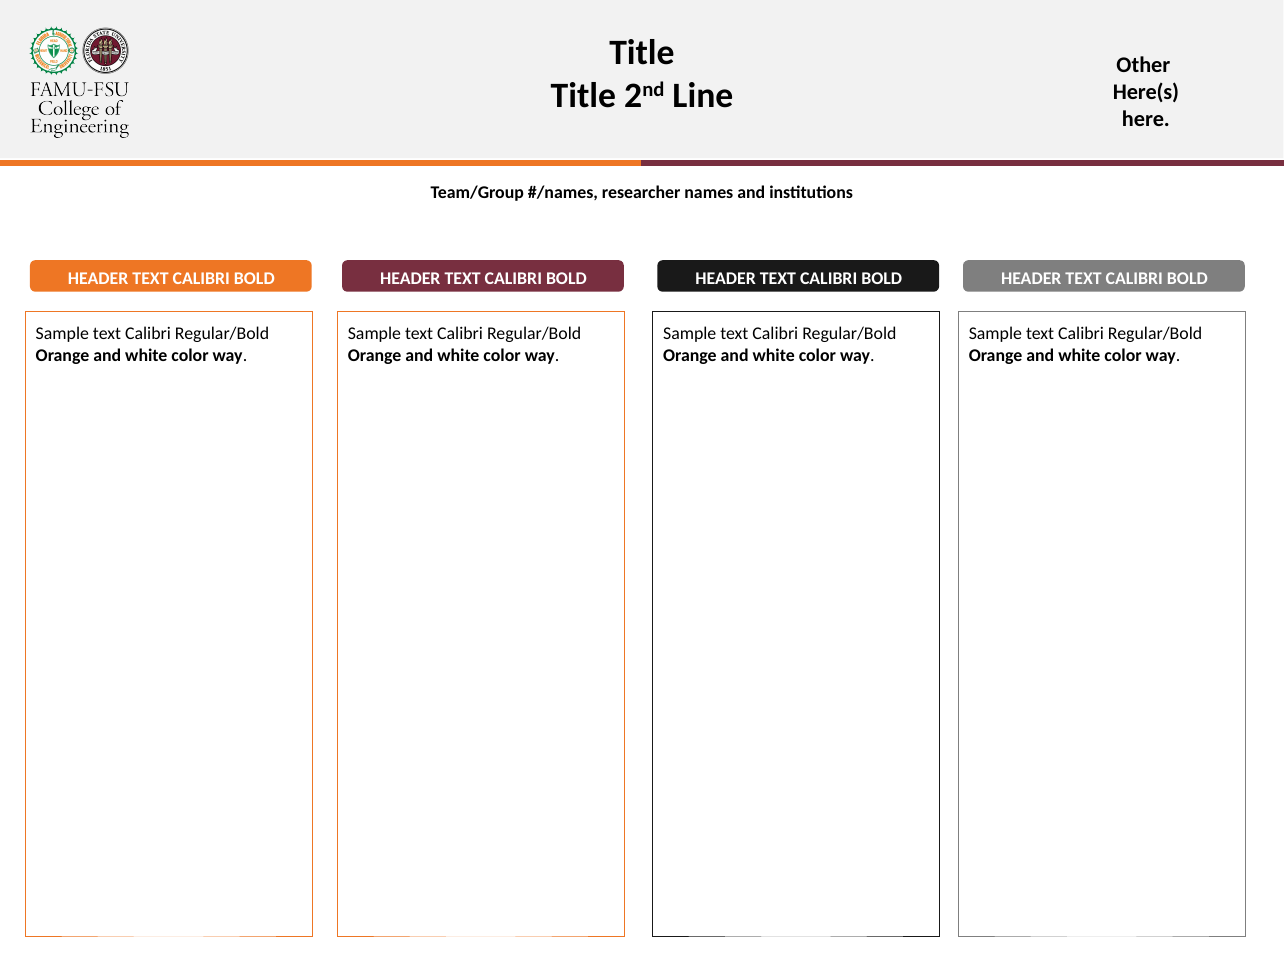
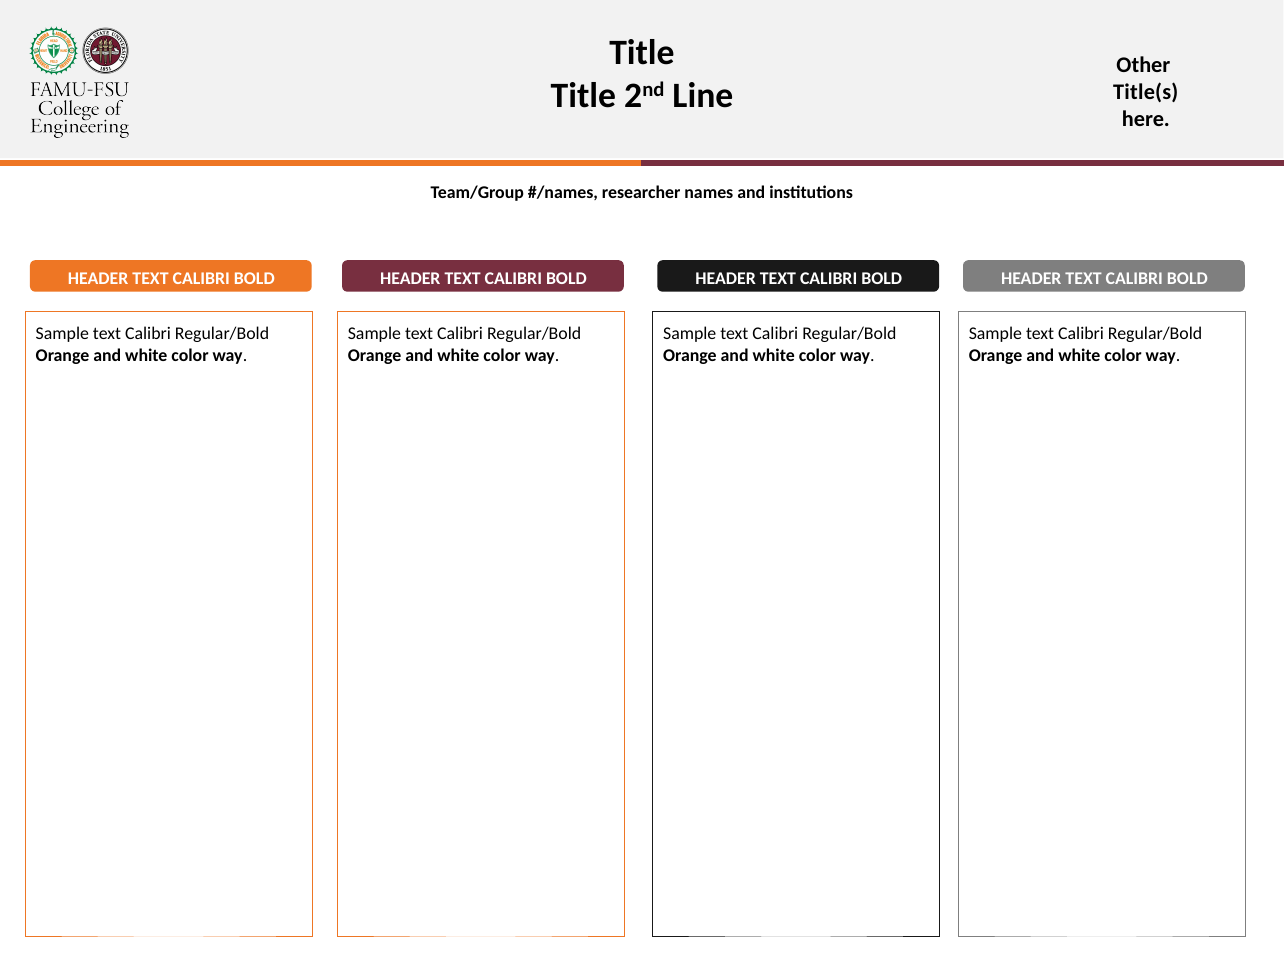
Here(s: Here(s -> Title(s (1146, 92)
